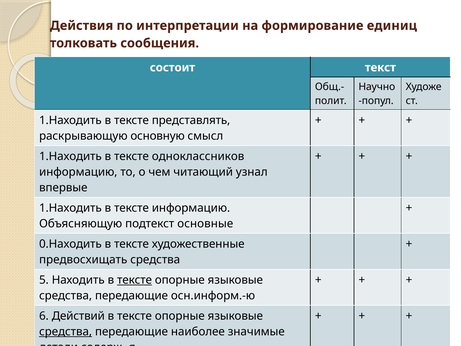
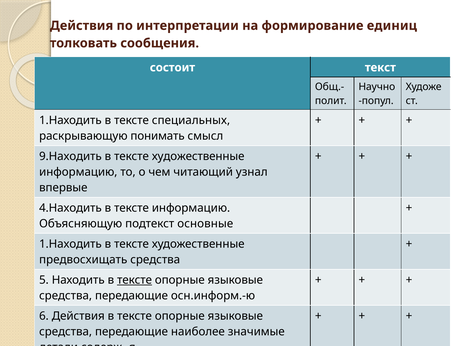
представлять: представлять -> специальных (191, 120)
основную: основную -> понимать (158, 136)
1.Находить: 1.Находить -> 9.Находить (70, 156)
одноклассников: одноклассников -> художественные (198, 156)
1.Находить: 1.Находить -> 4.Находить (70, 208)
0.Находить: 0.Находить -> 1.Находить (70, 244)
6 Действий: Действий -> Действия (78, 316)
средства underline: present -> none (66, 332)
